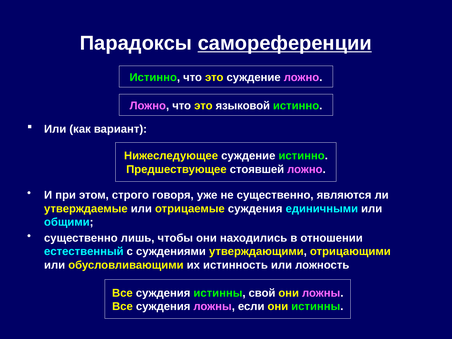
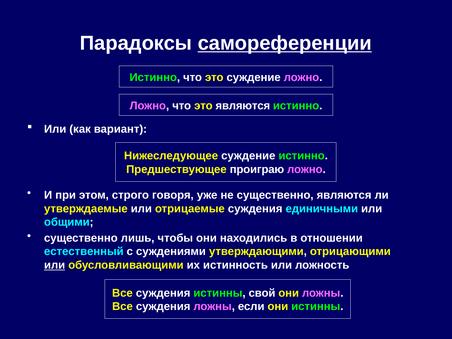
это языковой: языковой -> являются (243, 106)
стоявшей: стоявшей -> проиграю (257, 169)
или underline: none -> present (55, 265)
